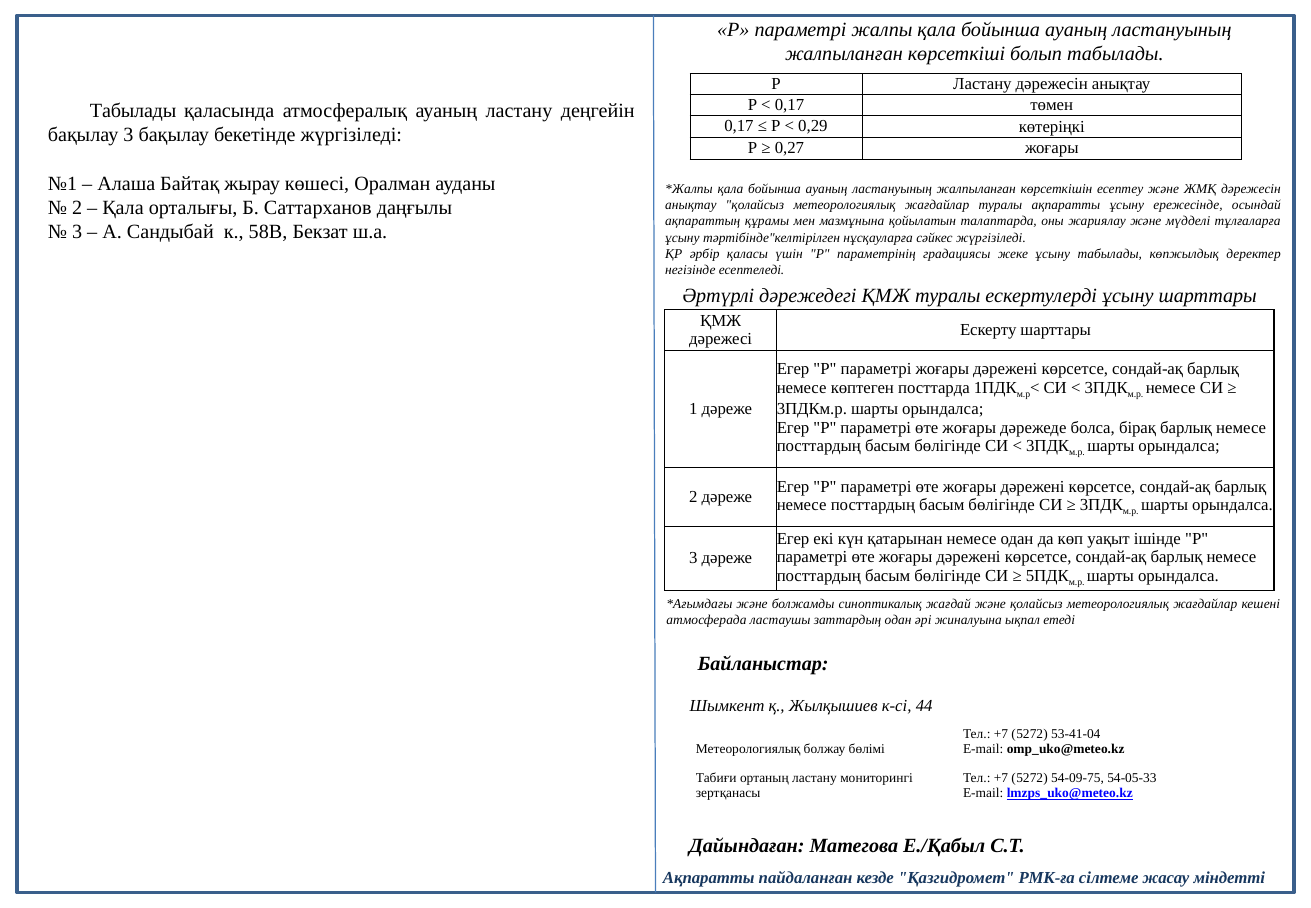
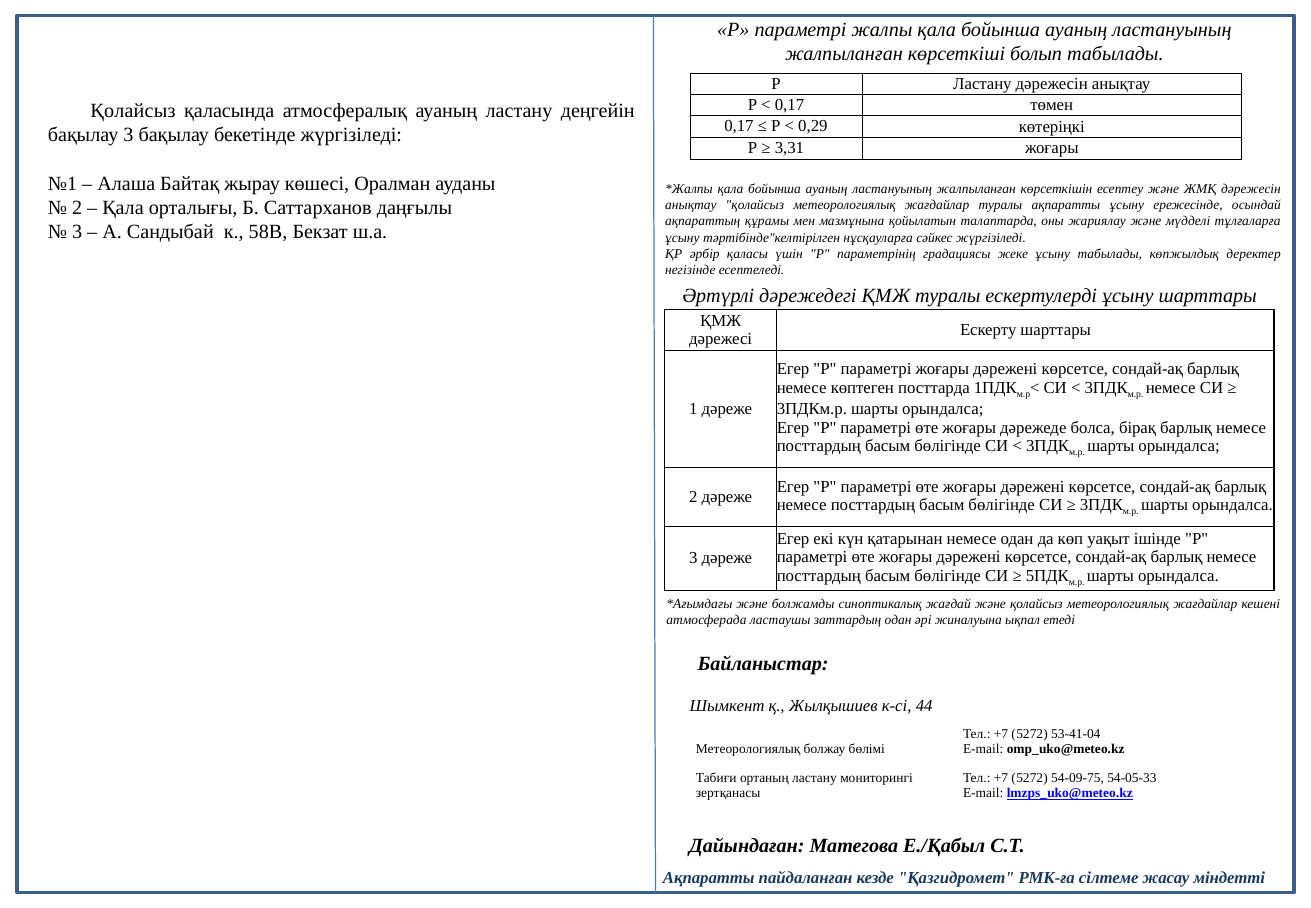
Табылады: Табылады -> Қолайсыз (133, 111)
0,27: 0,27 -> 3,31 (789, 148)
